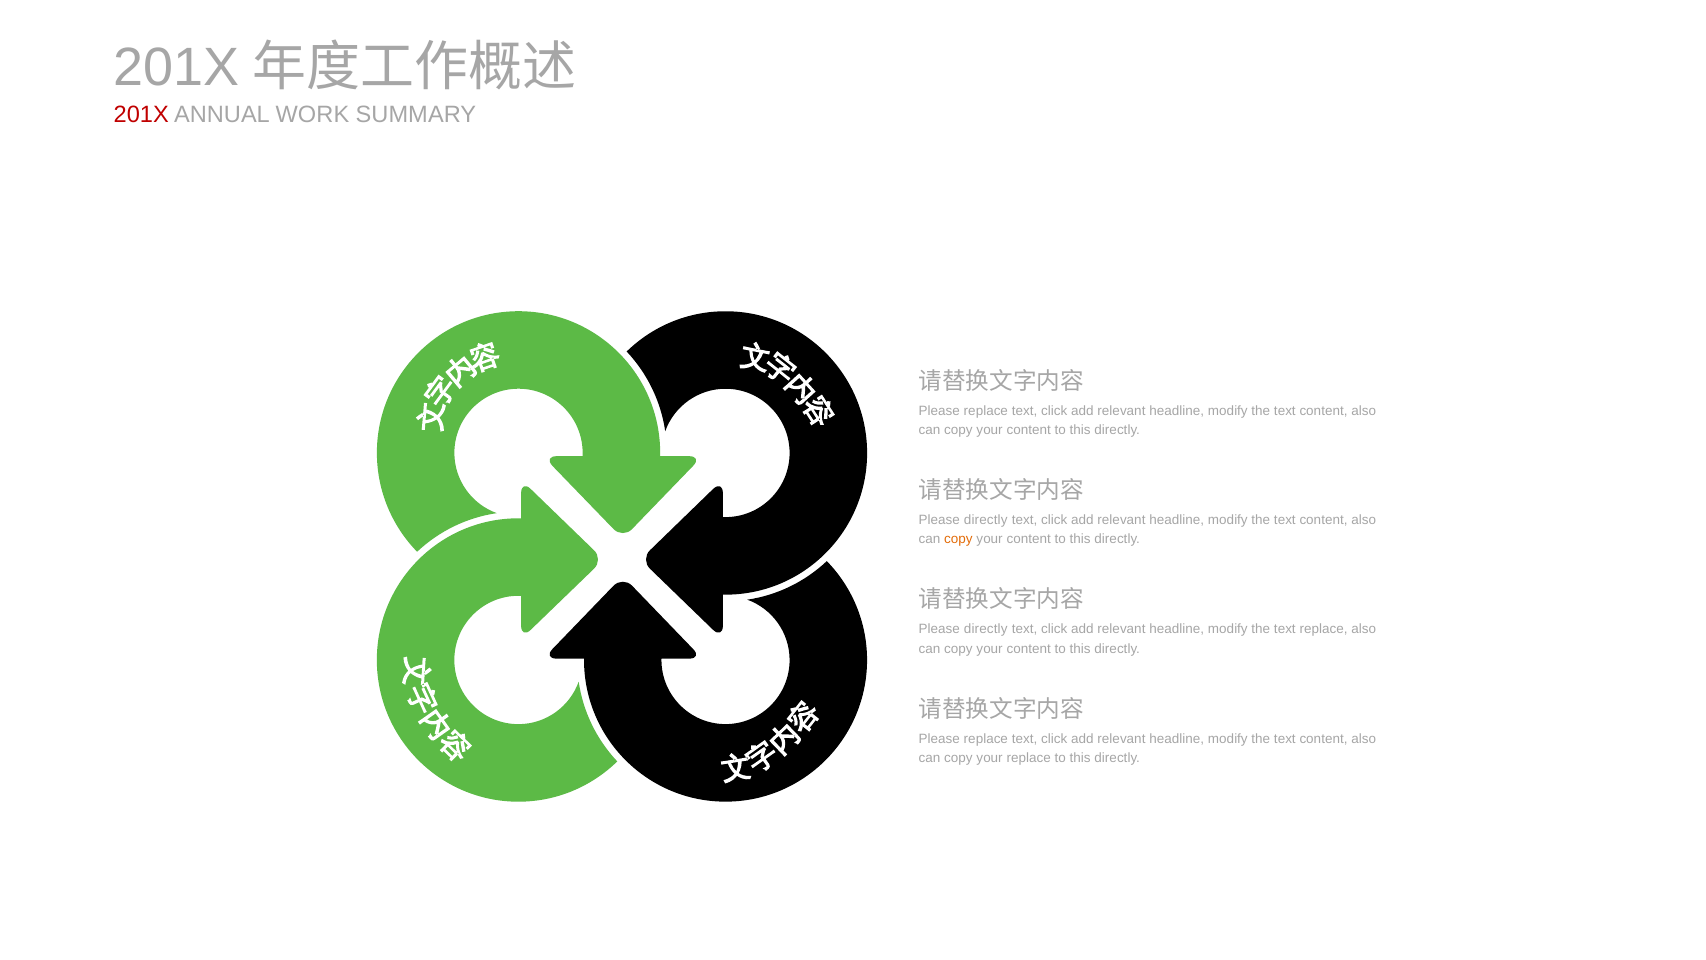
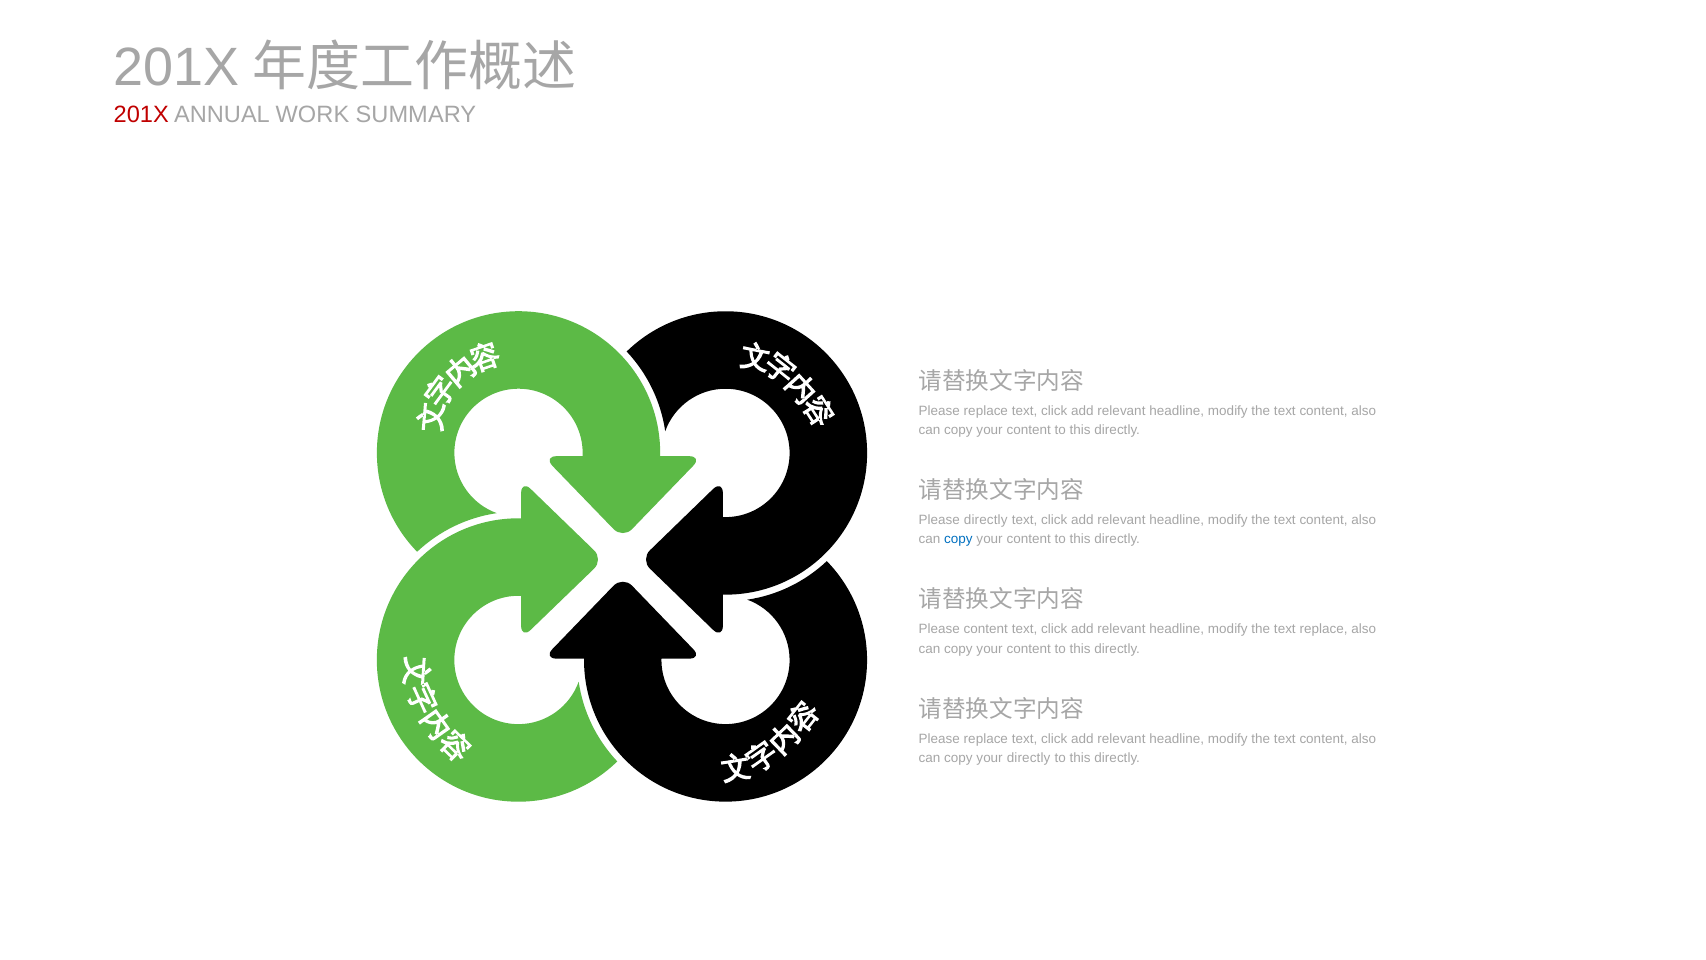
copy colour: orange -> blue (958, 539)
directly: directly -> content (986, 629)
your replace: replace -> directly (1029, 758)
